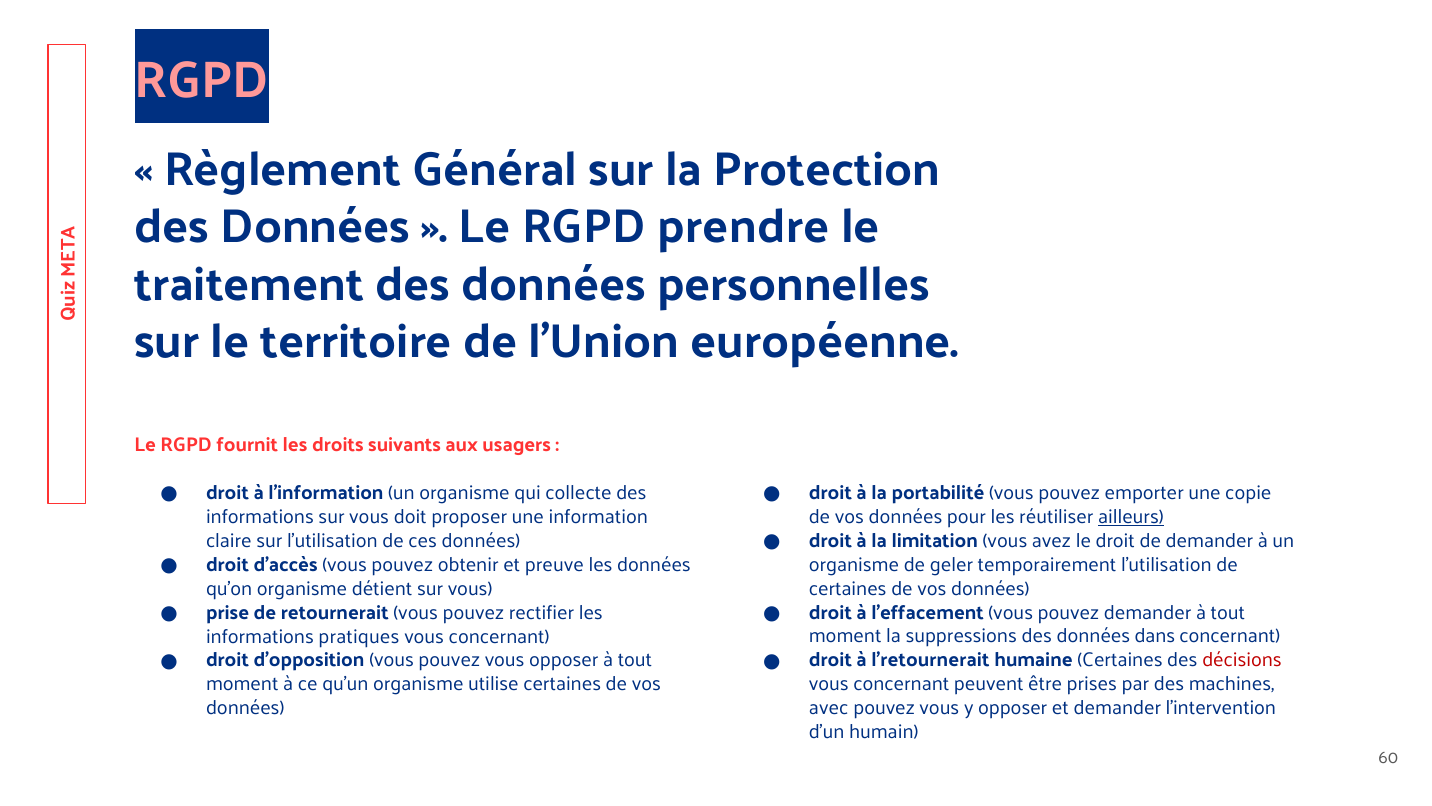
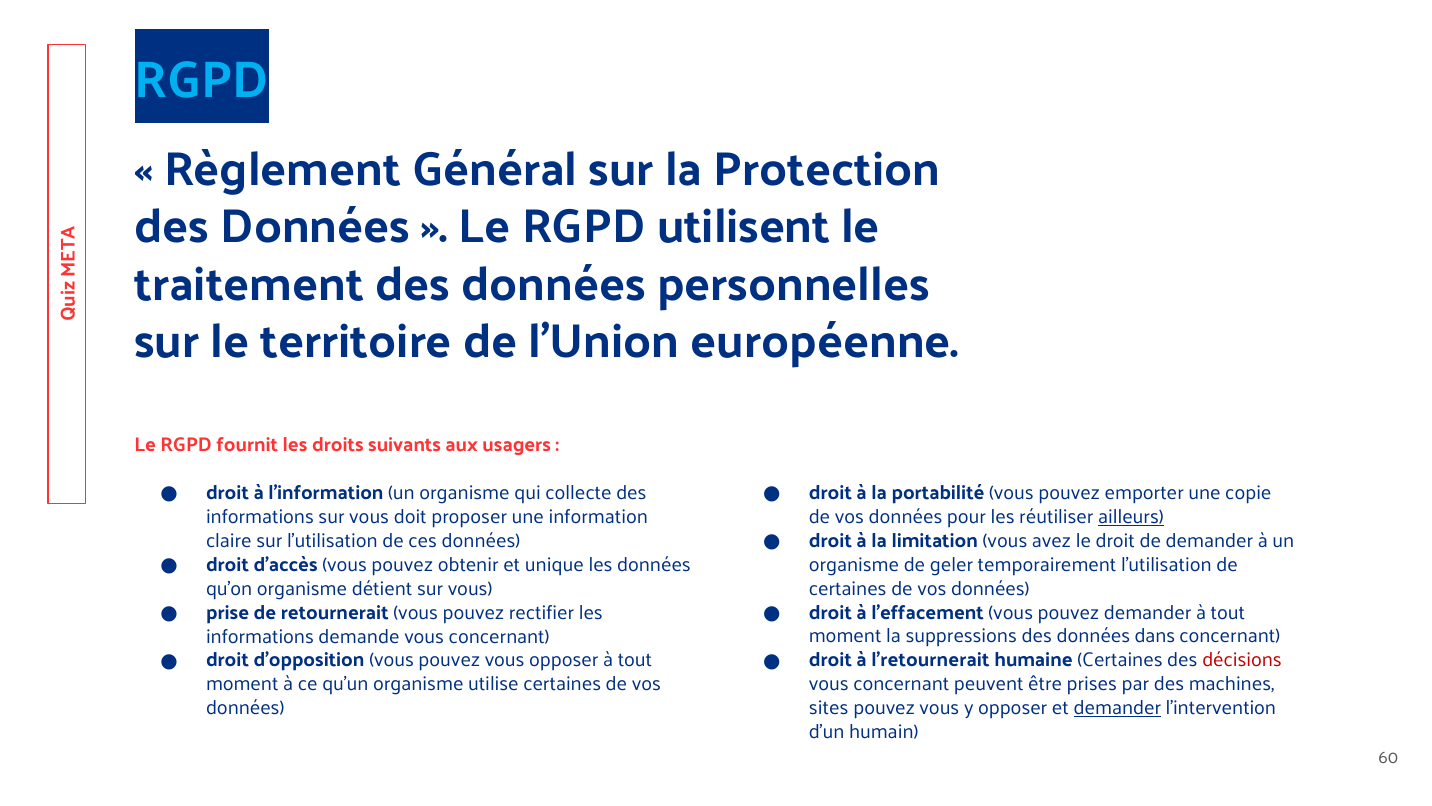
RGPD colour: pink -> light blue (202, 80)
prendre: prendre -> utilisent (744, 227)
preuve: preuve -> unique (554, 564)
pratiques: pratiques -> demande (359, 636)
avec: avec -> sites (829, 708)
demander underline: none -> present (1117, 708)
